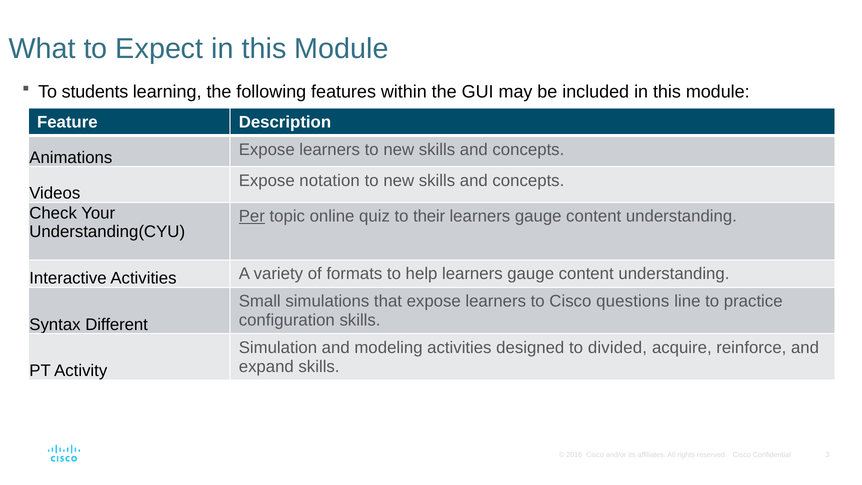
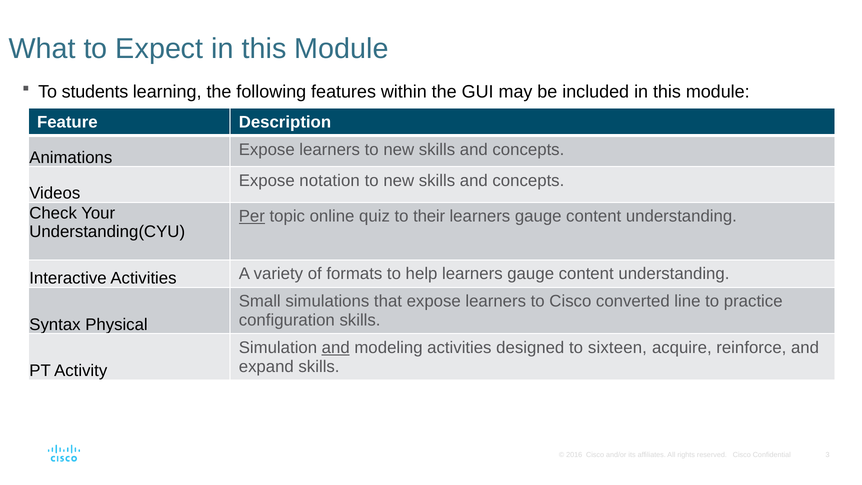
questions: questions -> converted (633, 301)
Different: Different -> Physical (116, 325)
and underline: none -> present (336, 348)
divided: divided -> sixteen (617, 348)
